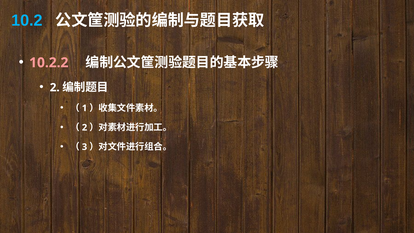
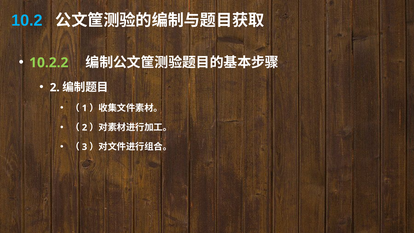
10.2.2 colour: pink -> light green (49, 63)
